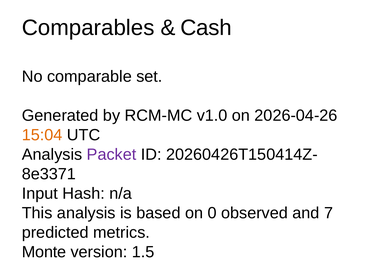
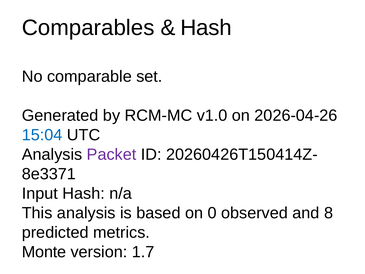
Cash: Cash -> Hash (206, 28)
15:04 colour: orange -> blue (42, 135)
7: 7 -> 8 (329, 213)
1.5: 1.5 -> 1.7 (143, 252)
